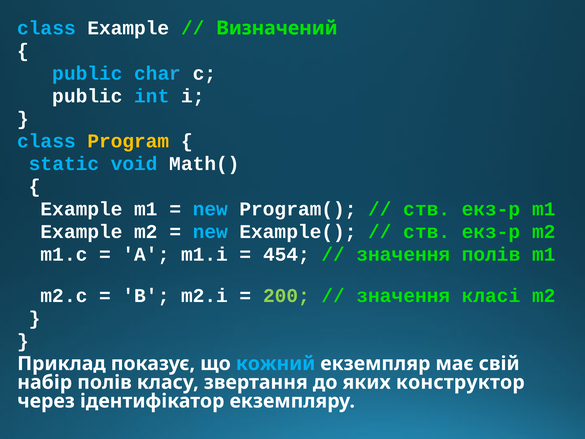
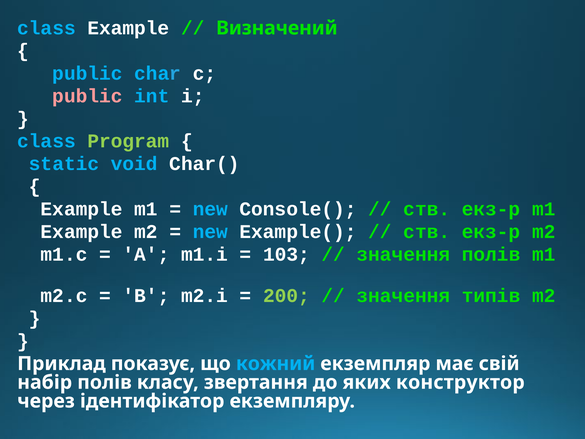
public colour: white -> pink (87, 96)
Program colour: yellow -> light green (128, 141)
Math(: Math( -> Char( (204, 164)
Program(: Program( -> Console( (298, 209)
454: 454 -> 103 (286, 254)
класі: класі -> типів (491, 296)
